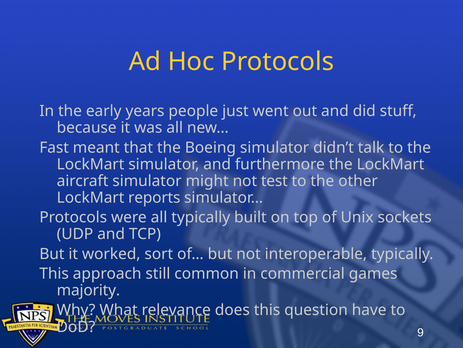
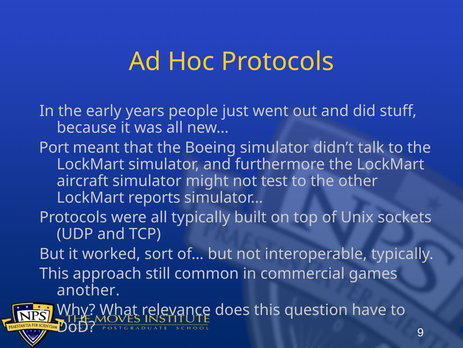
Fast: Fast -> Port (54, 147)
majority: majority -> another (88, 290)
